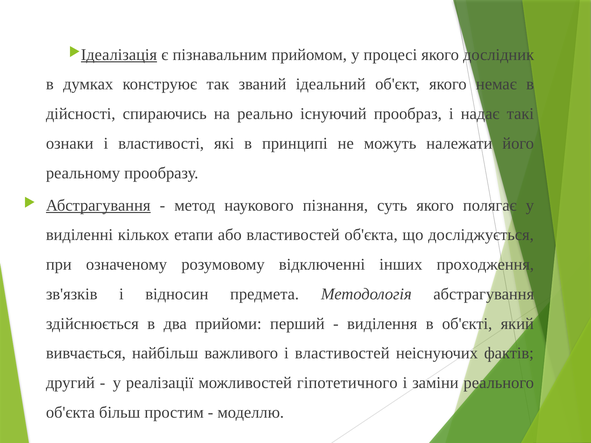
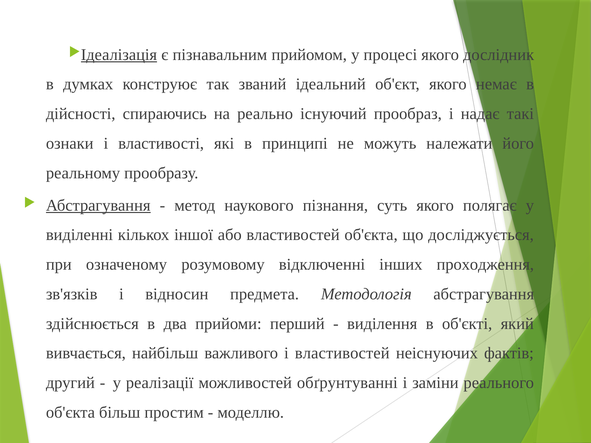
етапи: етапи -> іншої (194, 235)
гіпотетичного: гіпотетичного -> обґрунтуванні (347, 383)
